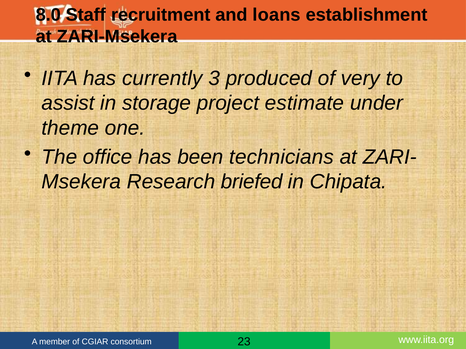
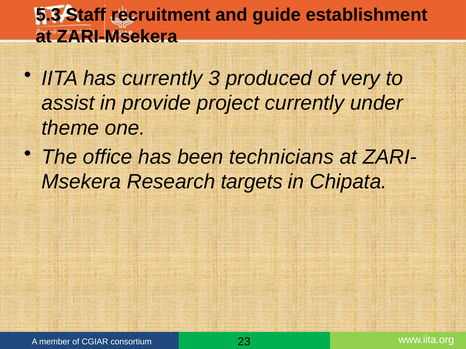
8.0: 8.0 -> 5.3 (48, 15)
loans: loans -> guide (277, 15)
storage: storage -> provide (157, 103)
project estimate: estimate -> currently (305, 103)
briefed: briefed -> targets (252, 182)
